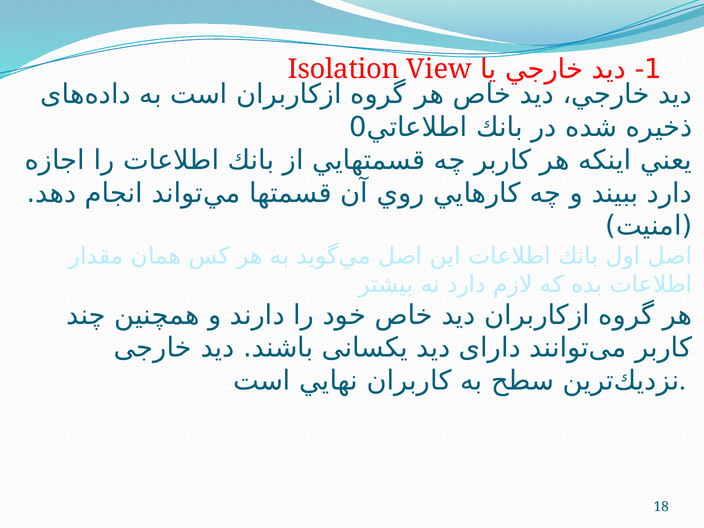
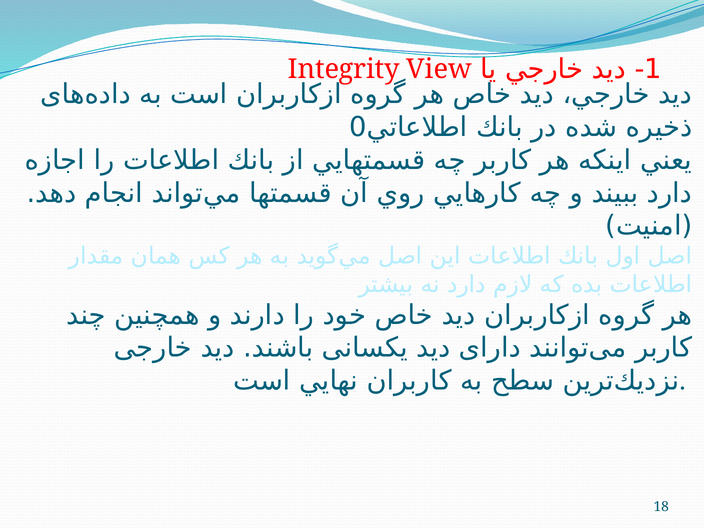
Isolation: Isolation -> Integrity (344, 69)
